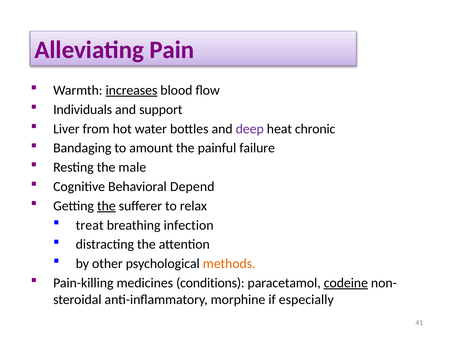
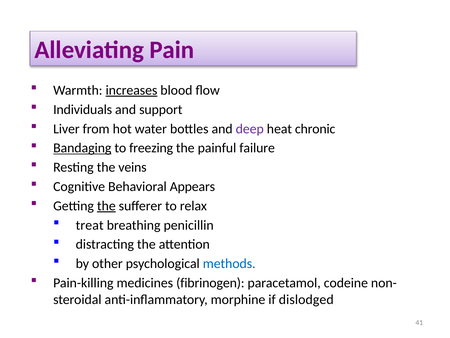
Bandaging underline: none -> present (82, 148)
amount: amount -> freezing (151, 148)
male: male -> veins (132, 167)
Depend: Depend -> Appears (192, 186)
infection: infection -> penicillin (189, 225)
methods colour: orange -> blue (229, 263)
conditions: conditions -> fibrinogen (210, 283)
codeine underline: present -> none (346, 283)
especially: especially -> dislodged (306, 299)
